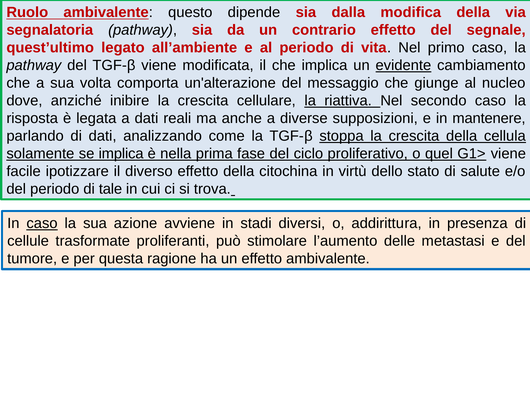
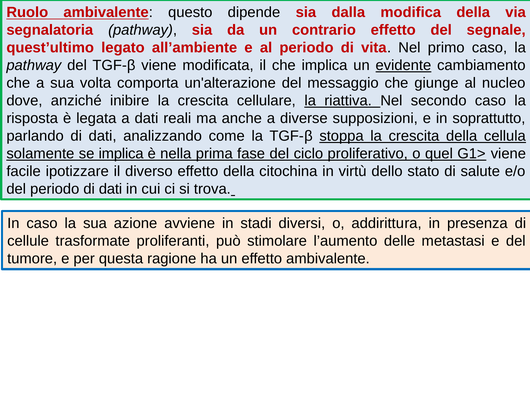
mantenere: mantenere -> soprattutto (489, 119)
periodo di tale: tale -> dati (110, 189)
caso underline: present -> none (42, 224)
